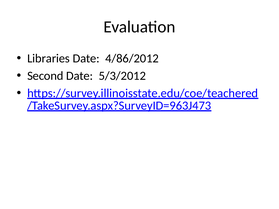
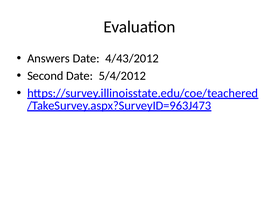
Libraries: Libraries -> Answers (49, 59)
4/86/2012: 4/86/2012 -> 4/43/2012 (132, 59)
5/3/2012: 5/3/2012 -> 5/4/2012 (122, 76)
